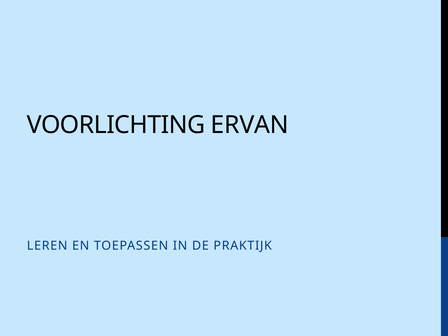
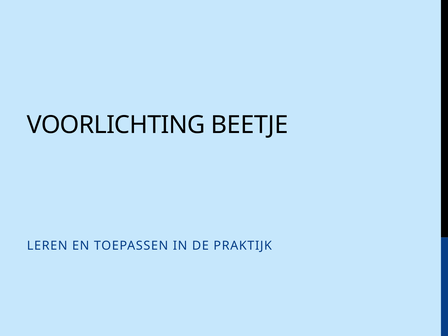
ERVAN: ERVAN -> BEETJE (250, 125)
